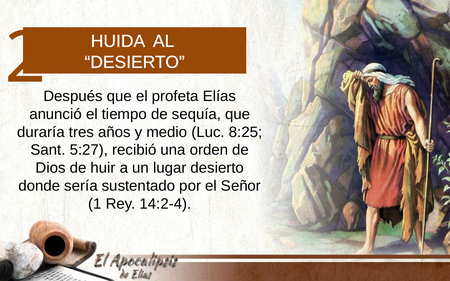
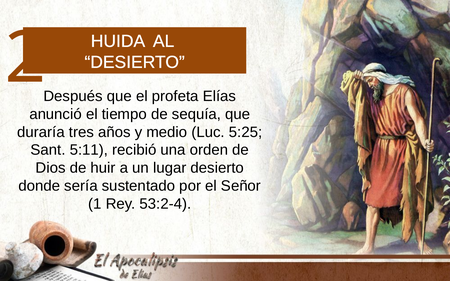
8:25: 8:25 -> 5:25 (246, 132)
5:27: 5:27 -> 5:11 (89, 150)
14:2-4: 14:2-4 -> 53:2-4 (165, 204)
